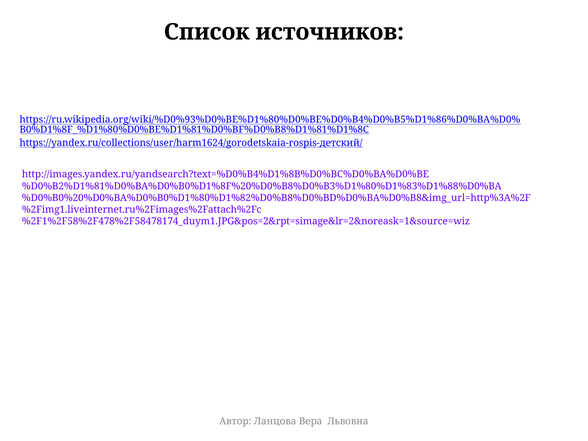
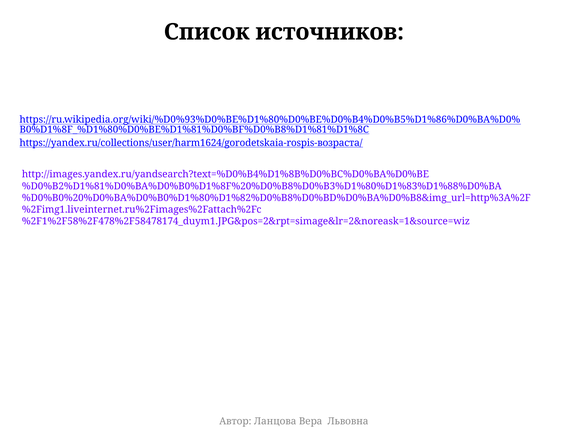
https://yandex.ru/collections/user/harm1624/gorodetskaia-rospis-детский/: https://yandex.ru/collections/user/harm1624/gorodetskaia-rospis-детский/ -> https://yandex.ru/collections/user/harm1624/gorodetskaia-rospis-возраста/ (191, 143)
